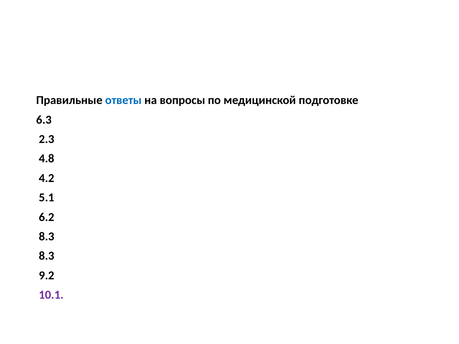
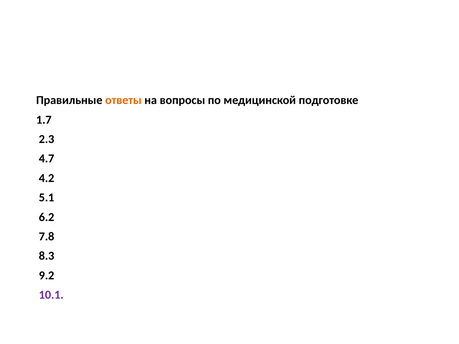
ответы colour: blue -> orange (123, 100)
6.3: 6.3 -> 1.7 (44, 120)
4.8: 4.8 -> 4.7 (47, 159)
8.3: 8.3 -> 7.8 (47, 237)
